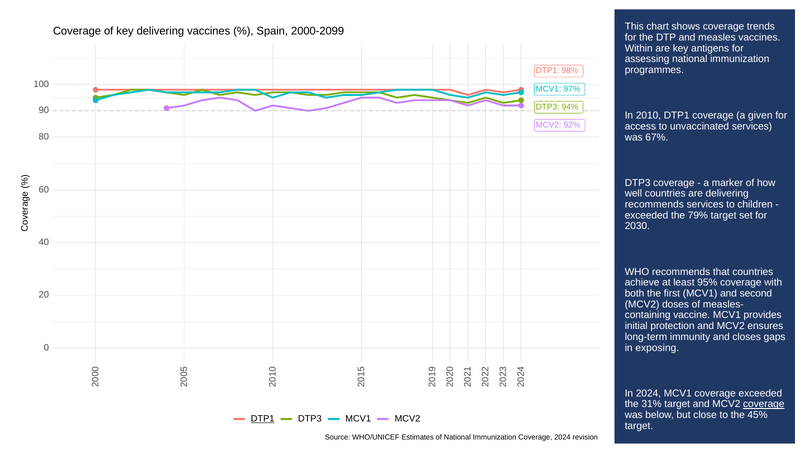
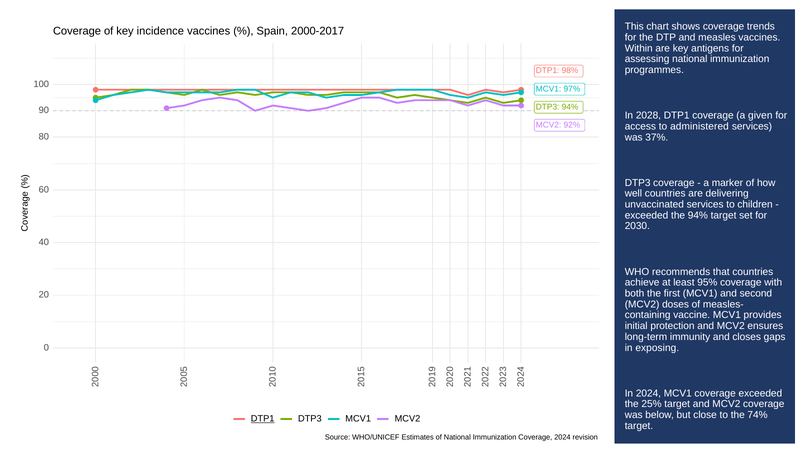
key delivering: delivering -> incidence (160, 31)
2000-2099: 2000-2099 -> 2000-2017 (318, 31)
2010: 2010 -> 2028 (648, 115)
unvaccinated: unvaccinated -> administered (699, 126)
67%: 67% -> 37% (657, 137)
recommends: recommends -> unvaccinated (654, 204)
the 79%: 79% -> 94% (698, 215)
31%: 31% -> 25% (652, 404)
coverage underline: present -> none (764, 404)
45%: 45% -> 74% (758, 415)
